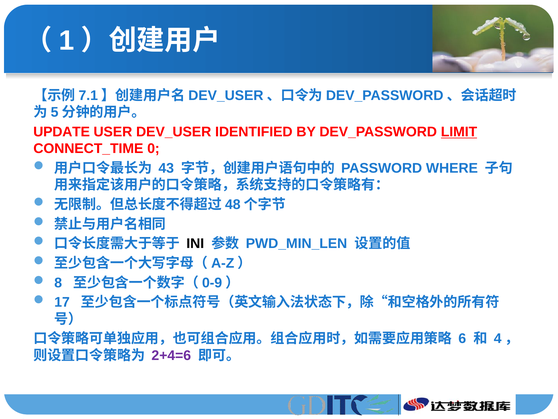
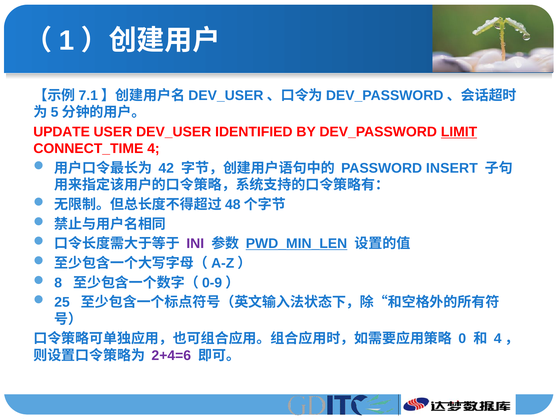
0: 0 -> 4 (153, 149)
43: 43 -> 42 (166, 168)
WHERE: WHERE -> INSERT (452, 168)
INI colour: black -> purple (195, 243)
PWD_MIN_LEN underline: none -> present (297, 243)
17: 17 -> 25 (62, 302)
6: 6 -> 0 (462, 338)
